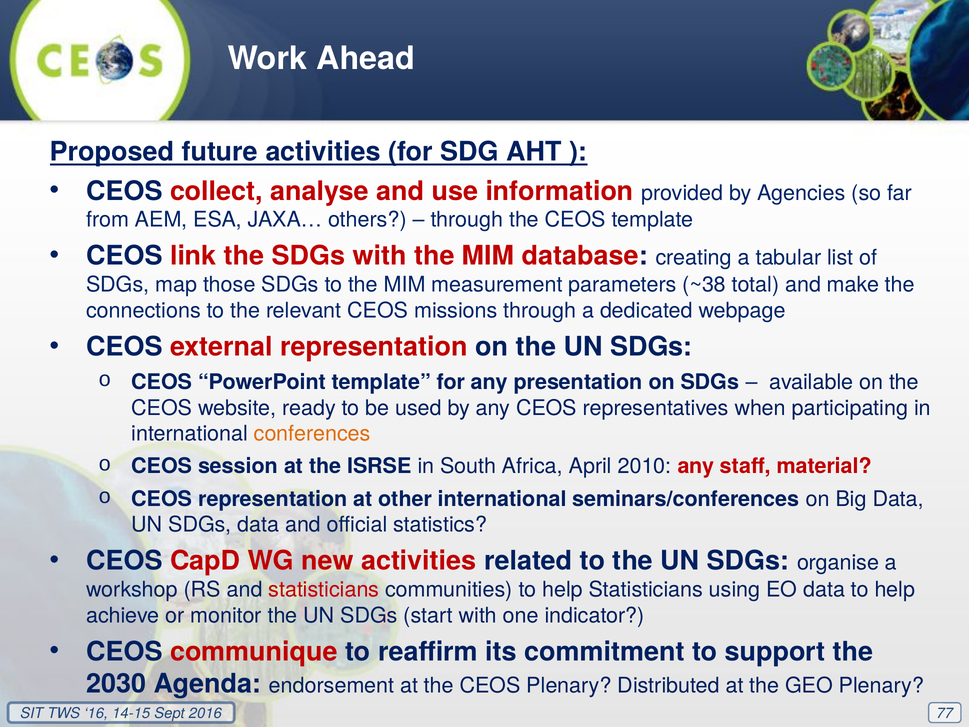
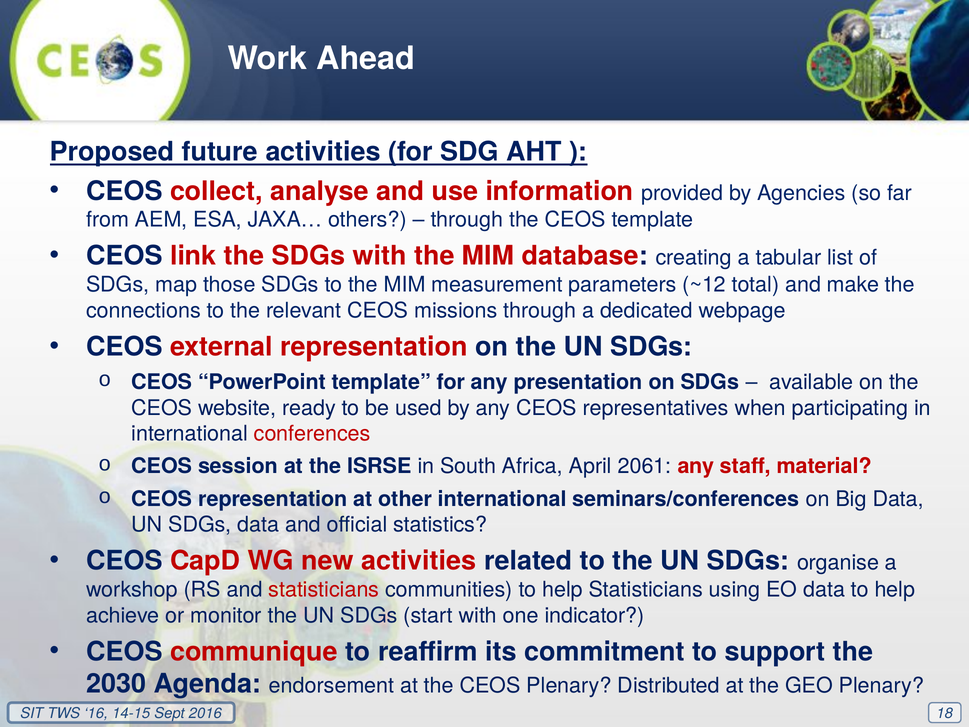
~38: ~38 -> ~12 (704, 285)
conferences colour: orange -> red (312, 434)
2010: 2010 -> 2061 (645, 466)
77: 77 -> 18 (945, 713)
